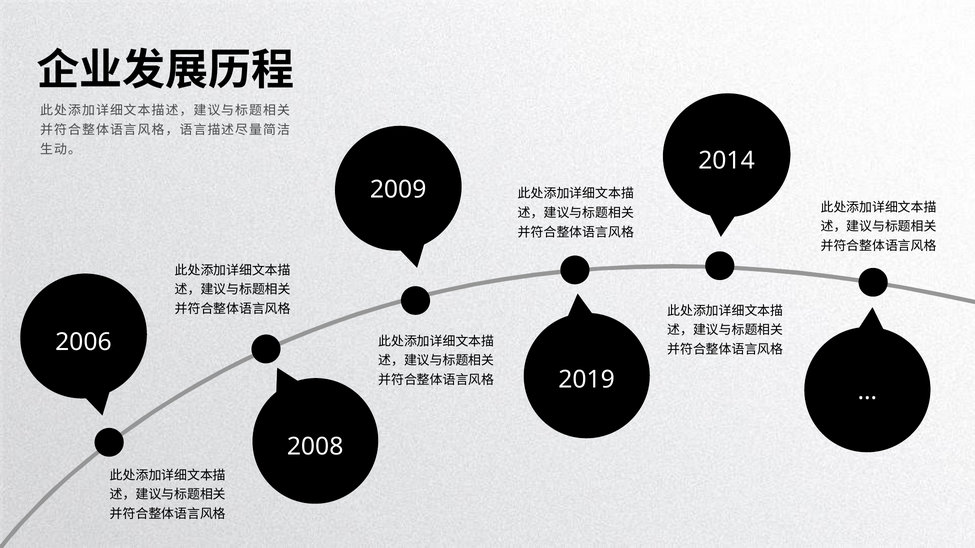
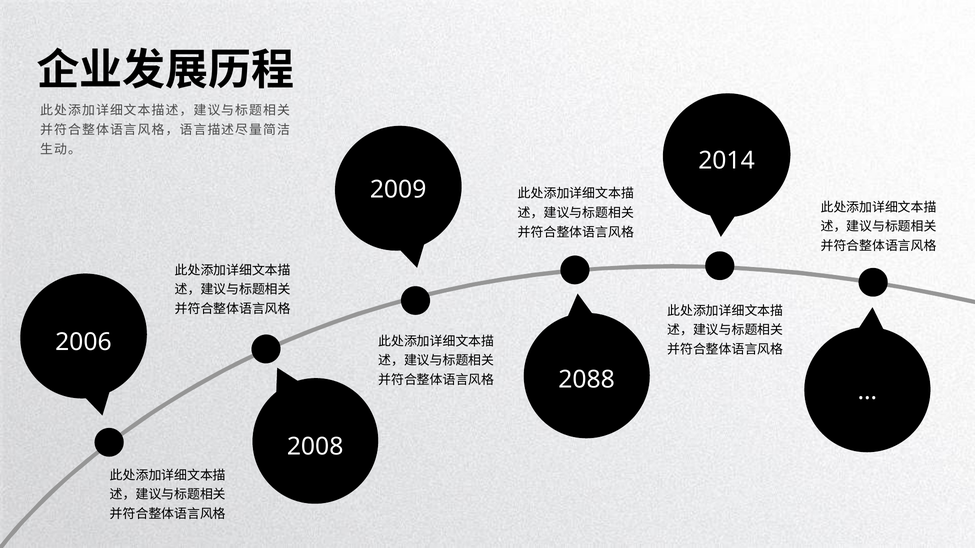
2019: 2019 -> 2088 (587, 380)
